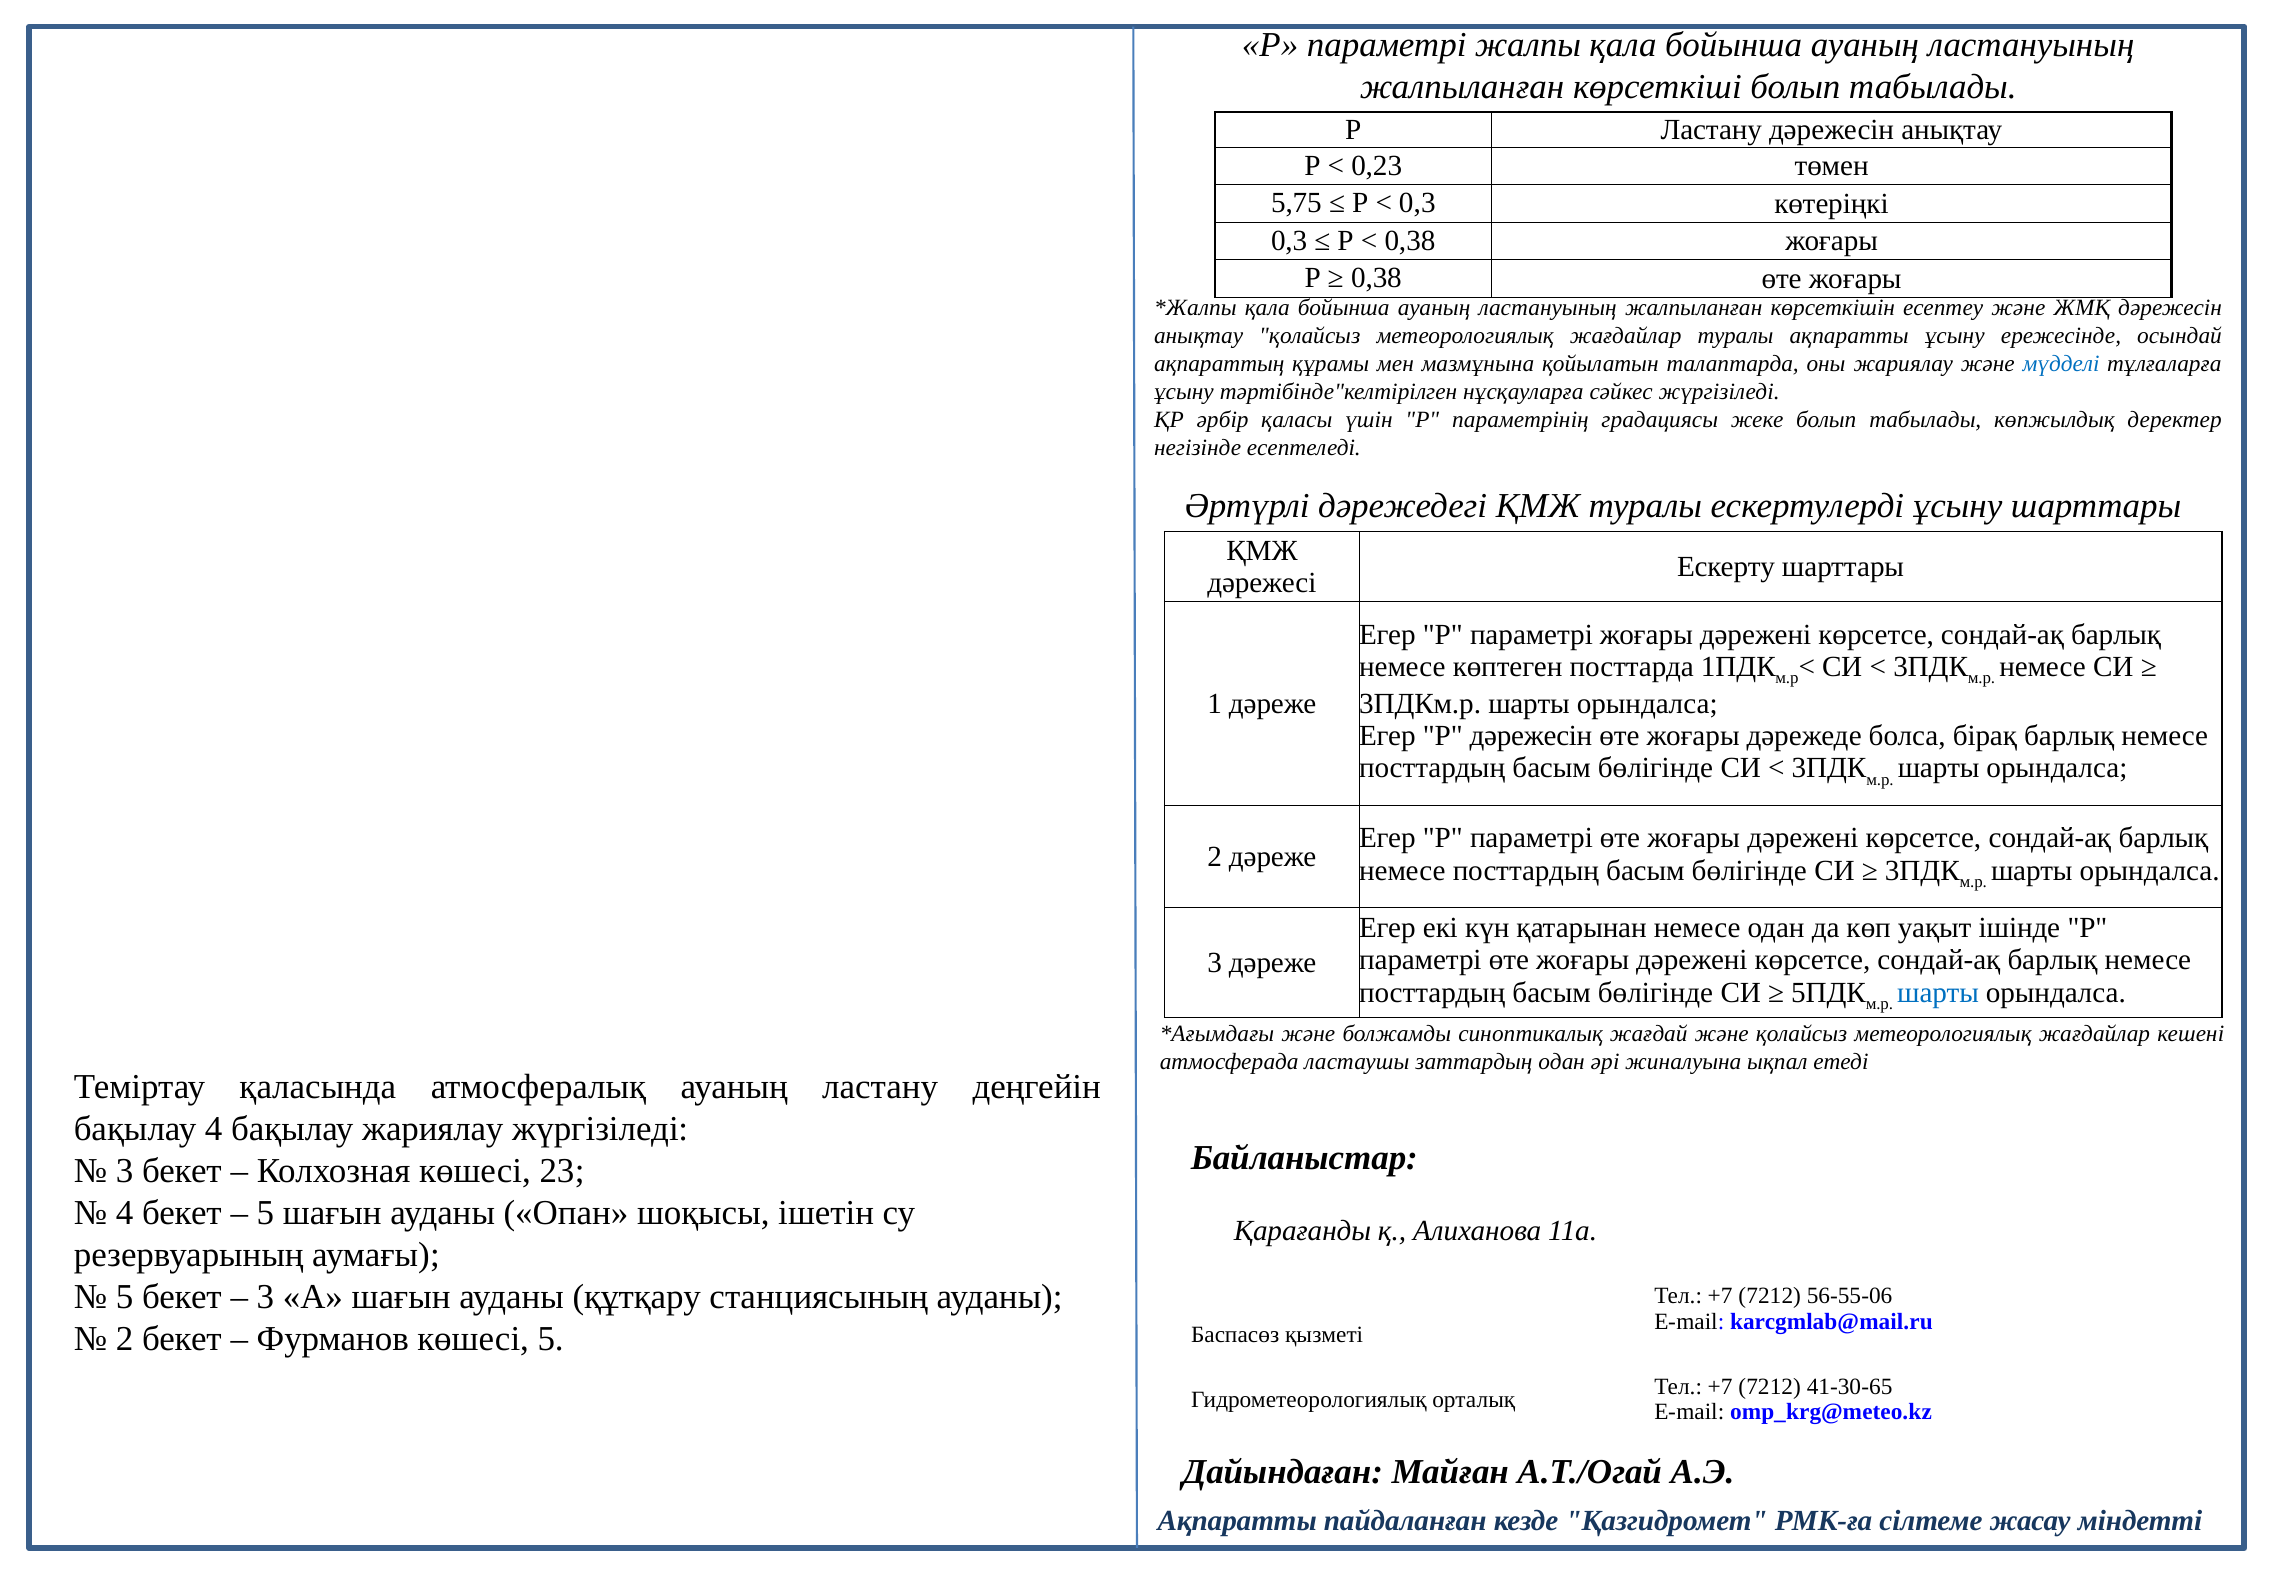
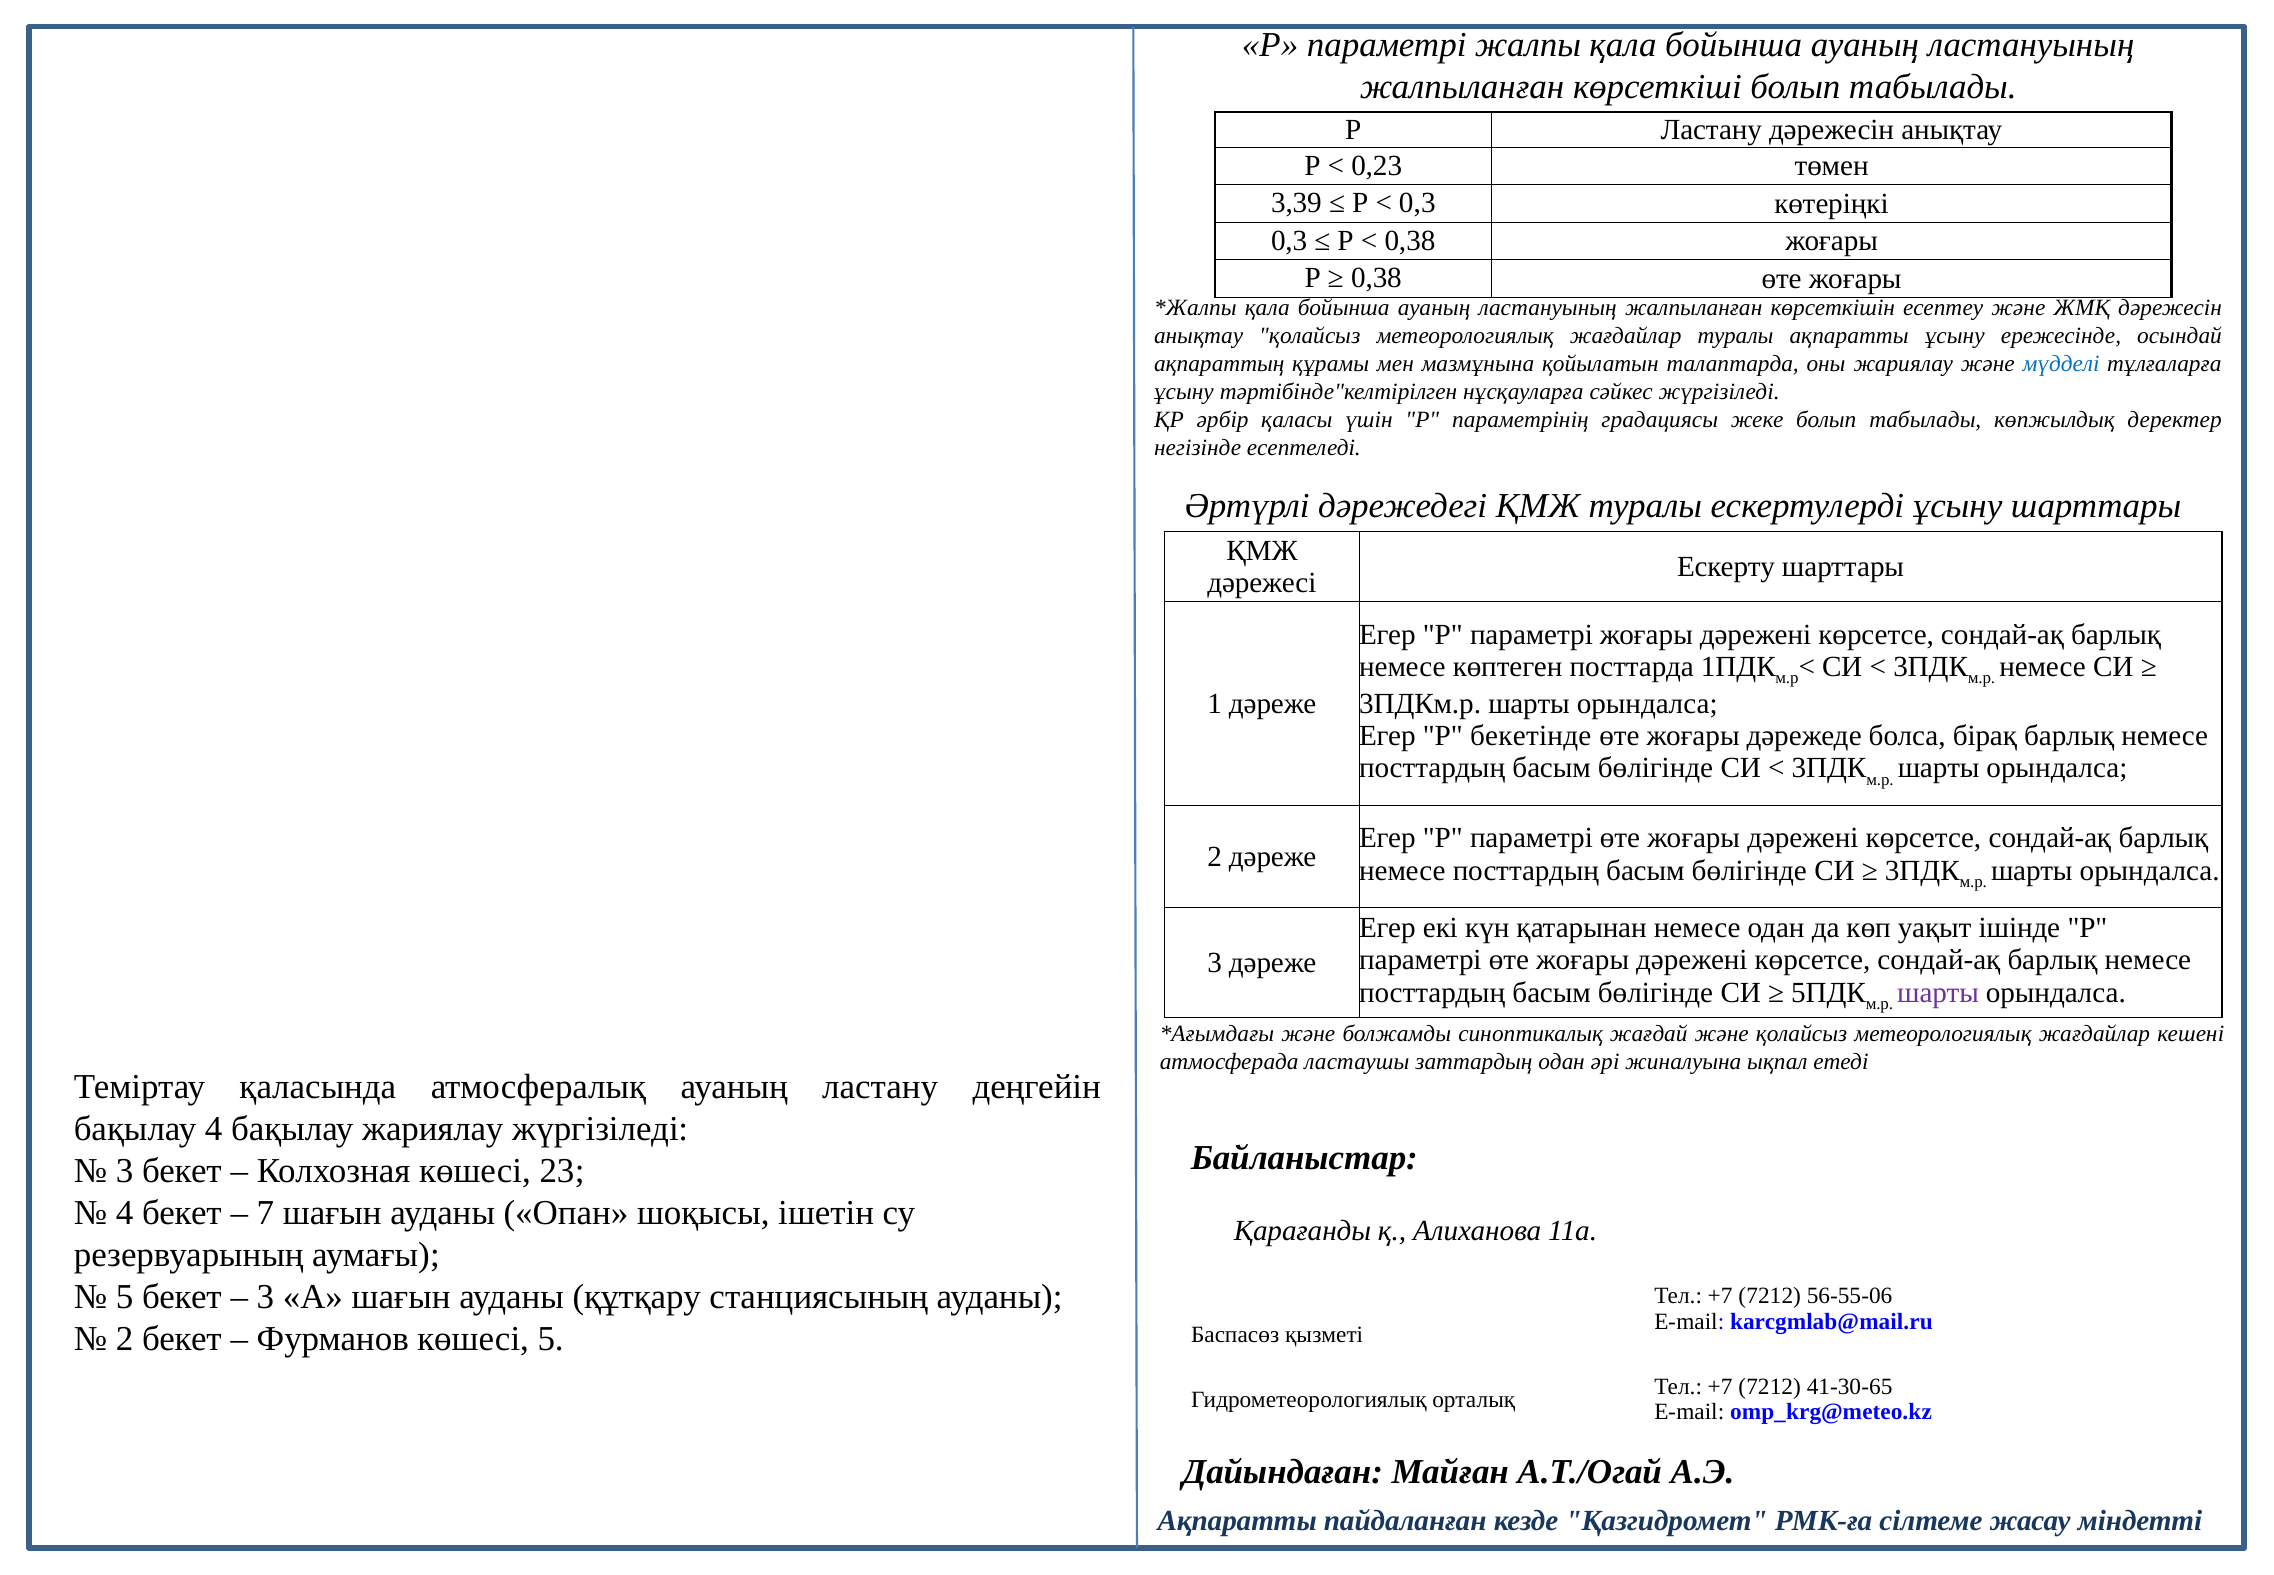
5,75: 5,75 -> 3,39 (1296, 203)
P дәрежесін: дәрежесін -> бекетінде (1531, 736)
шарты colour: blue -> purple (1938, 992)
5: 5 -> 7 (265, 1213)
